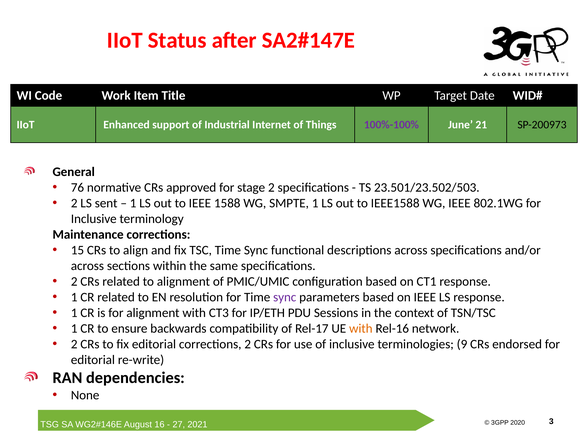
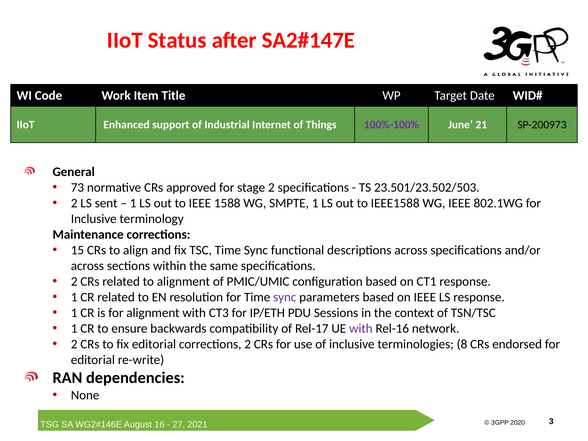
76: 76 -> 73 (77, 188)
with colour: orange -> purple (361, 329)
9: 9 -> 8 (462, 344)
